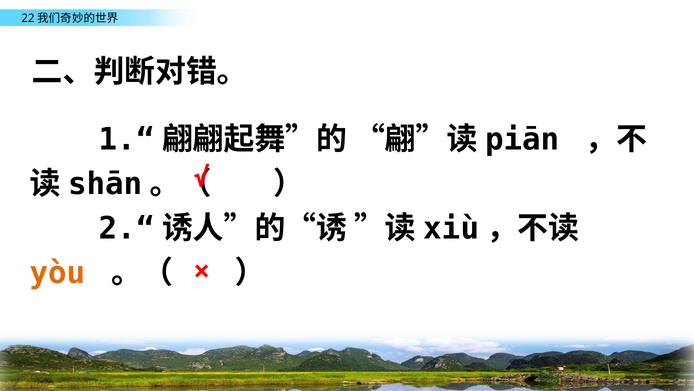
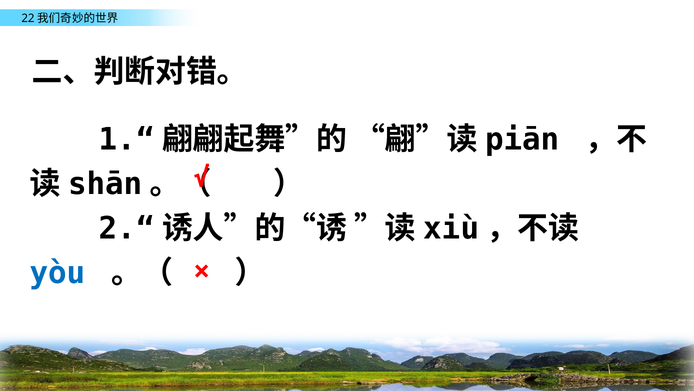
yòu colour: orange -> blue (58, 273)
